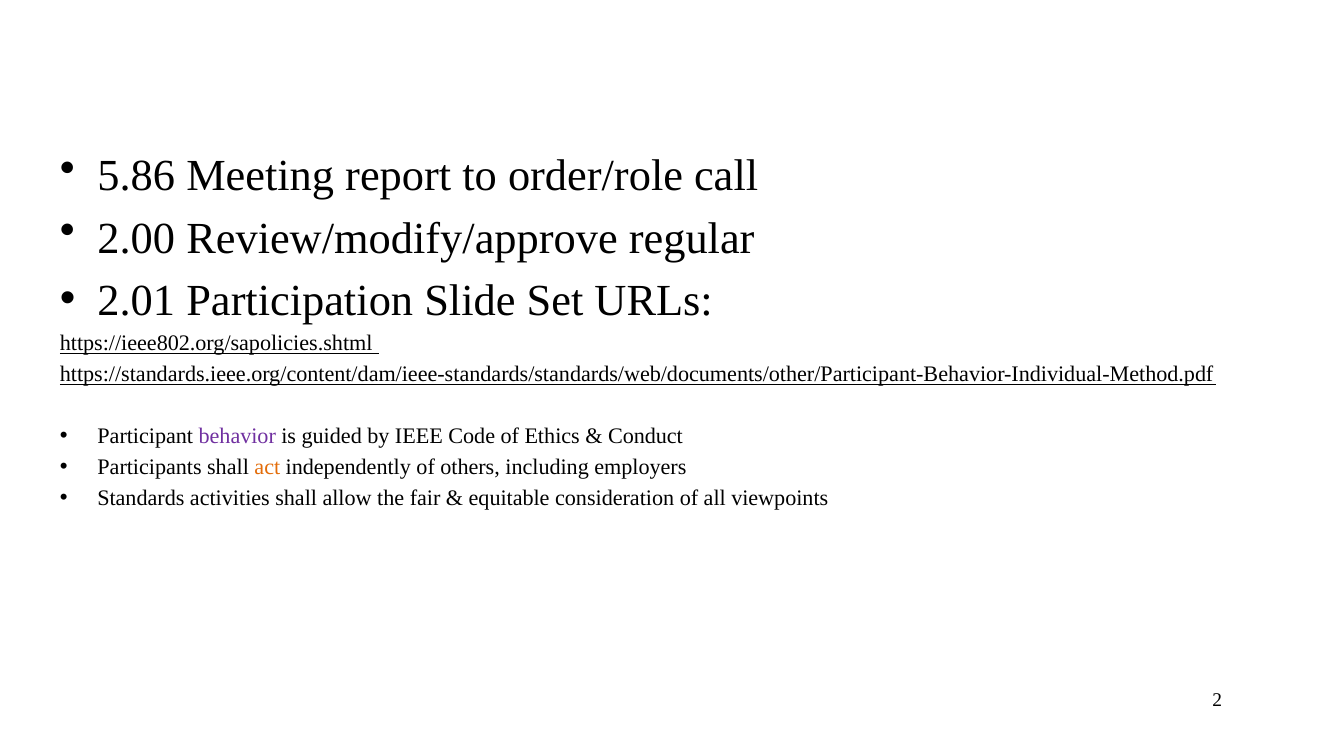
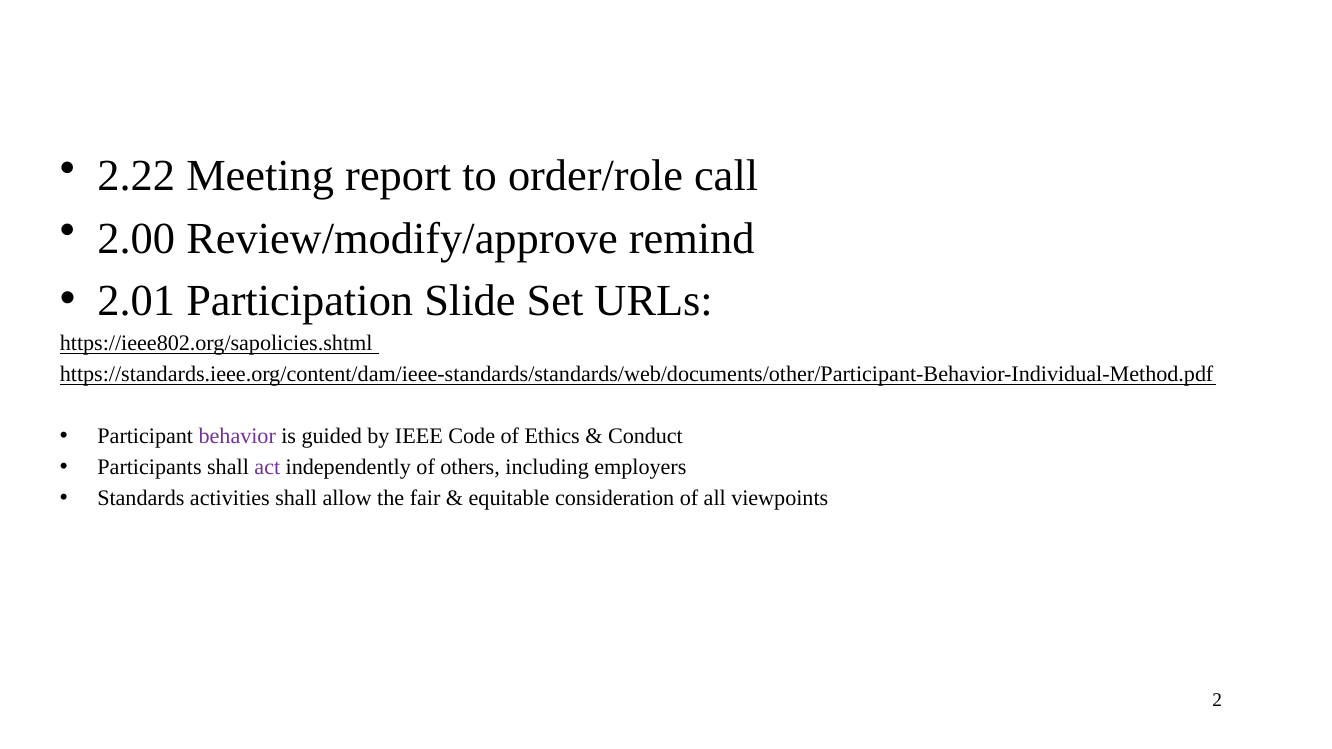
5.86: 5.86 -> 2.22 (136, 176)
regular: regular -> remind (692, 238)
act colour: orange -> purple (267, 468)
